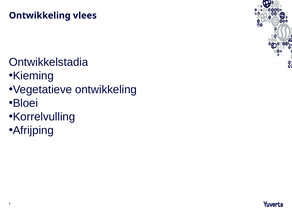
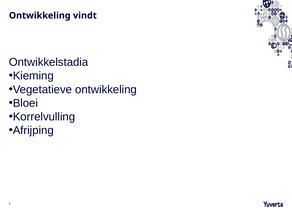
vlees: vlees -> vindt (85, 16)
